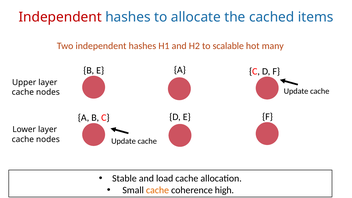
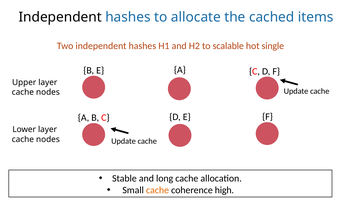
Independent colour: red -> black (60, 17)
many: many -> single (273, 46)
load: load -> long (165, 178)
